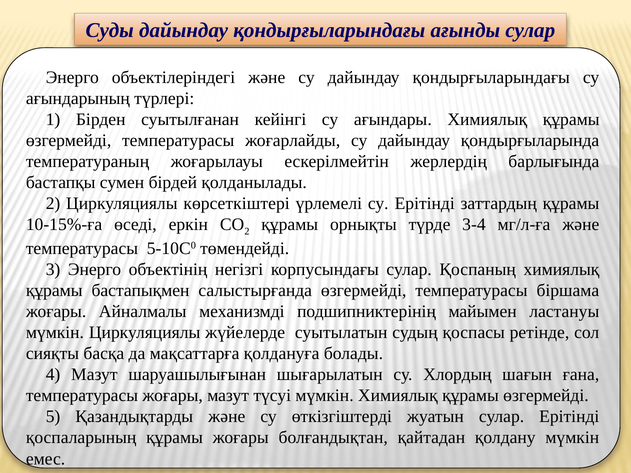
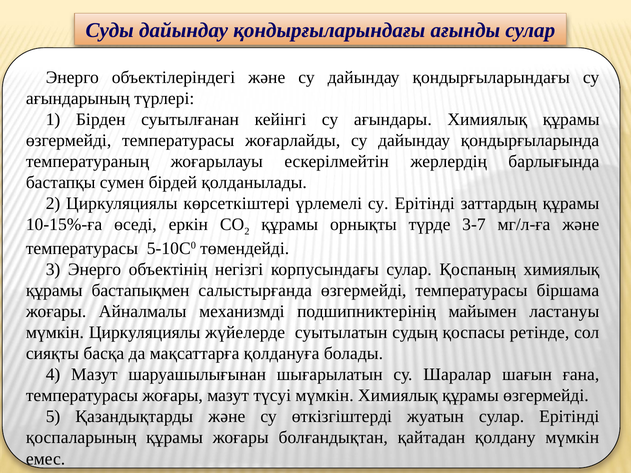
3-4: 3-4 -> 3-7 (474, 225)
Хлордың: Хлордың -> Шаралар (457, 375)
